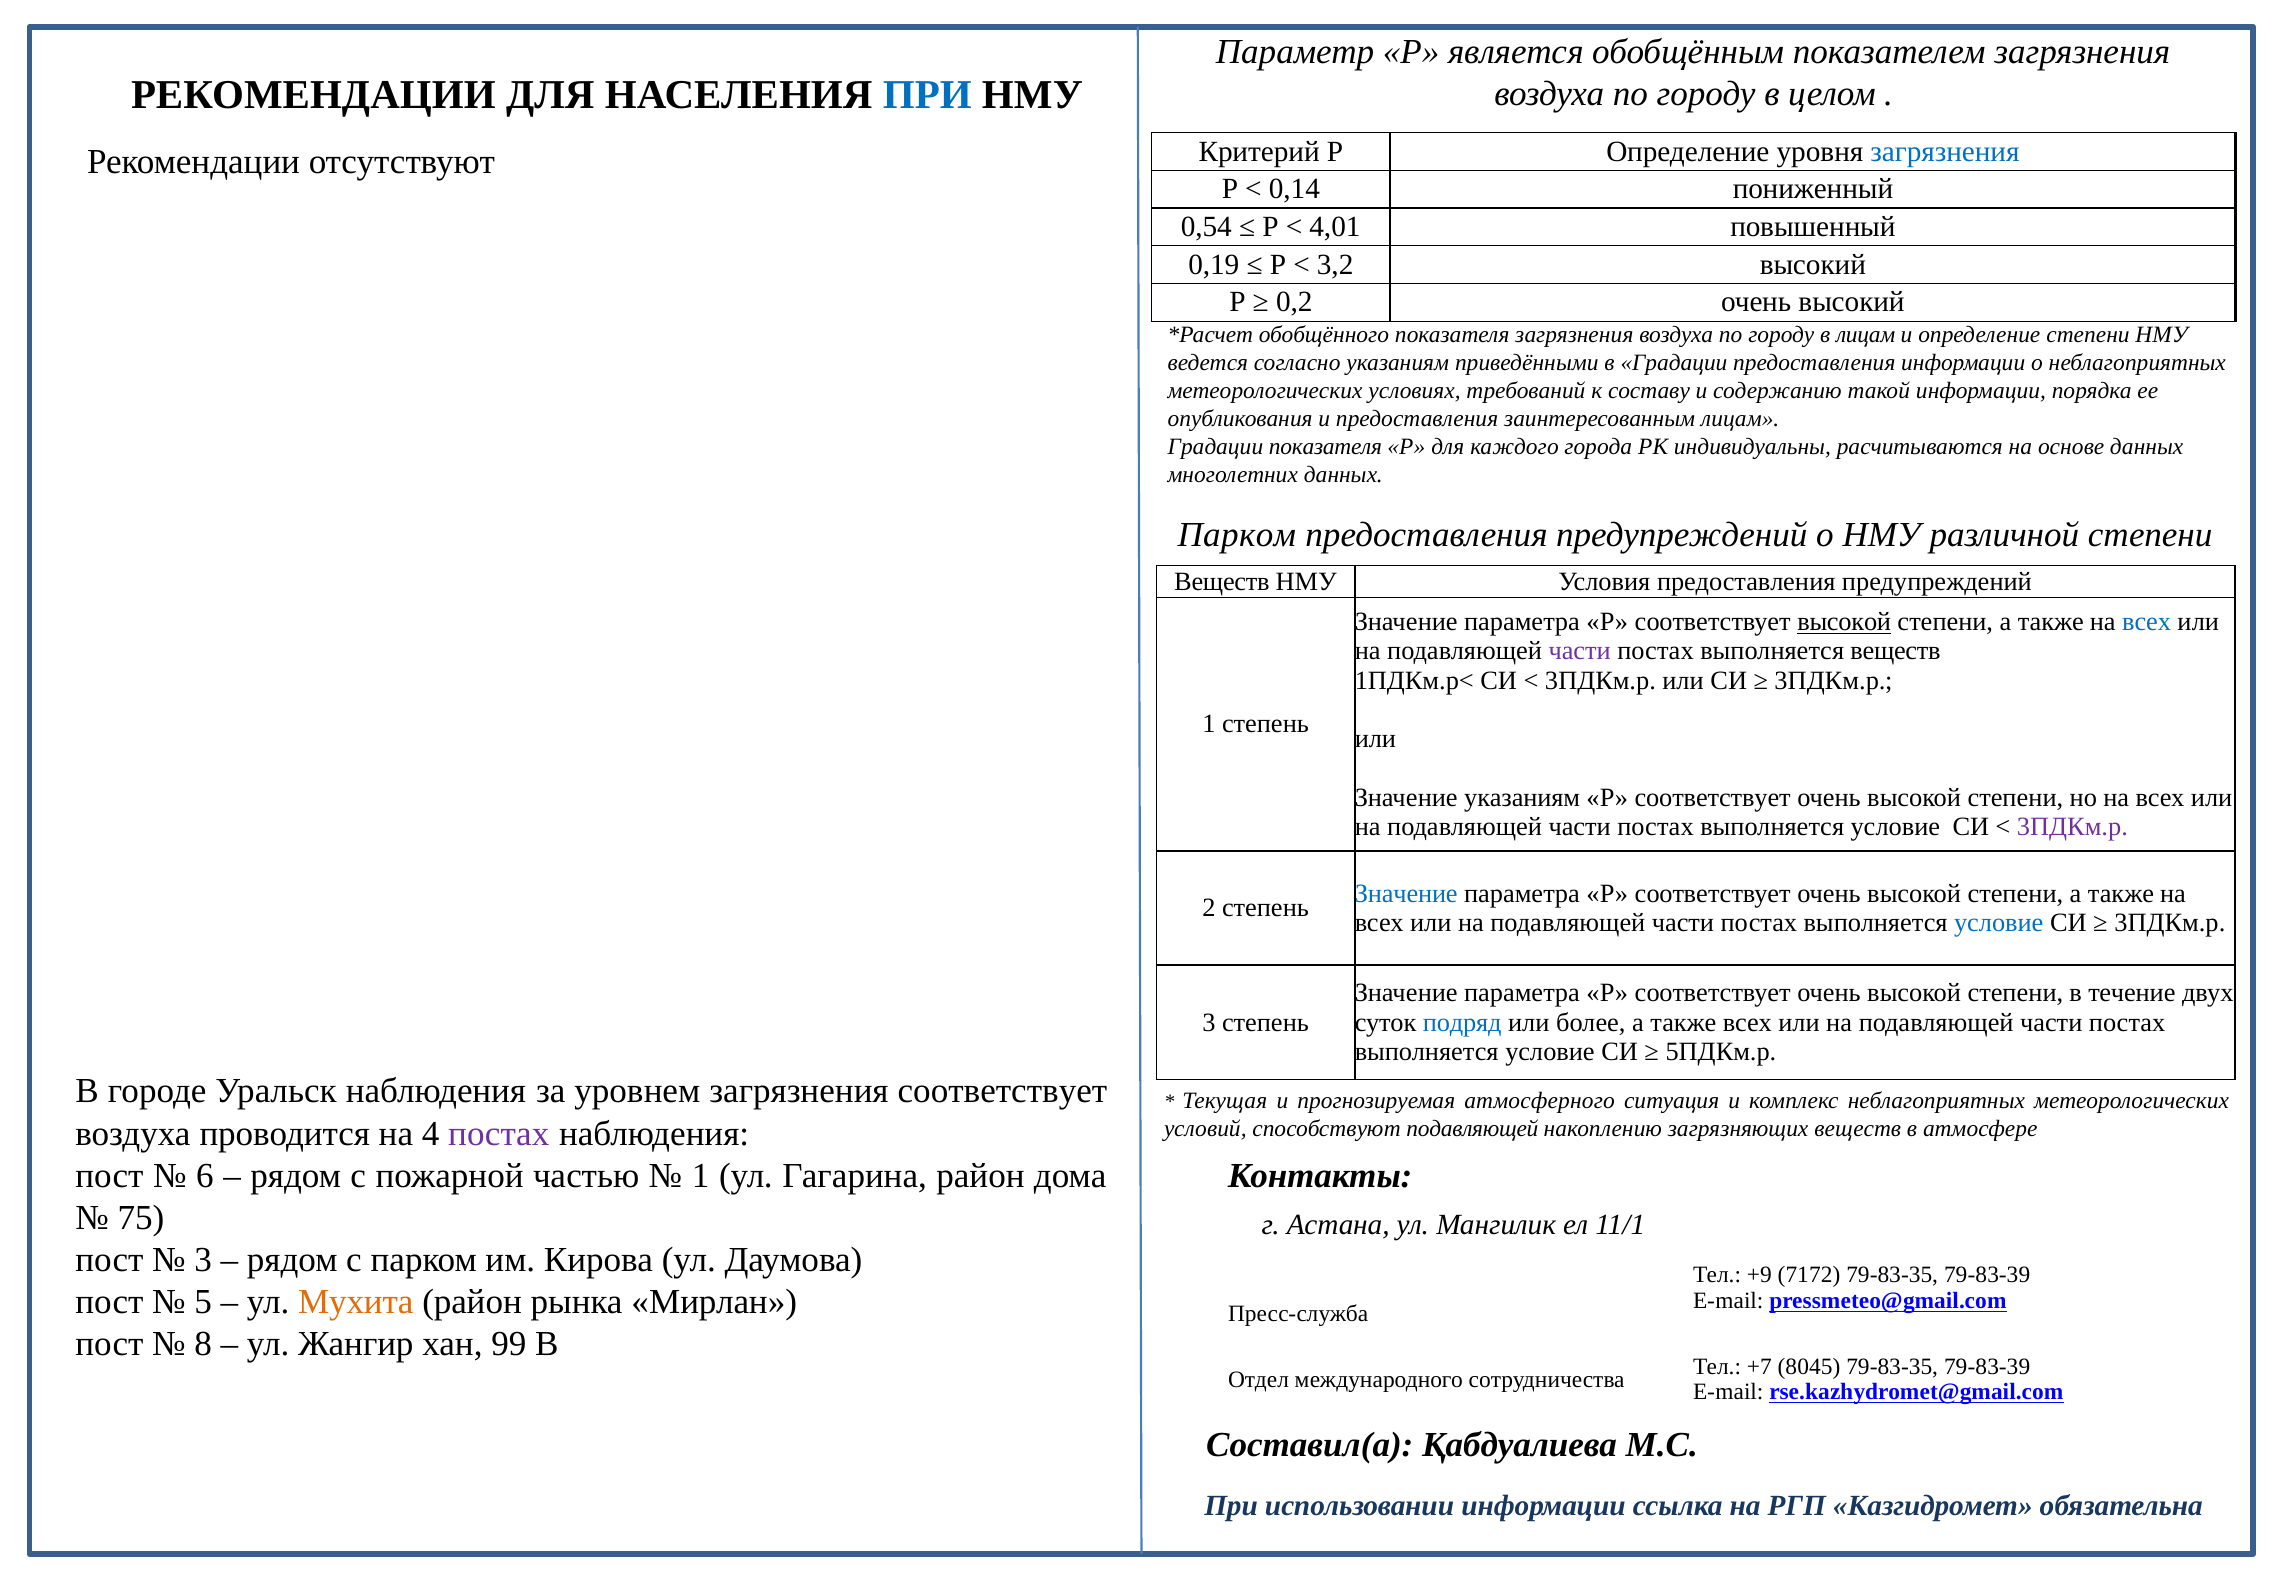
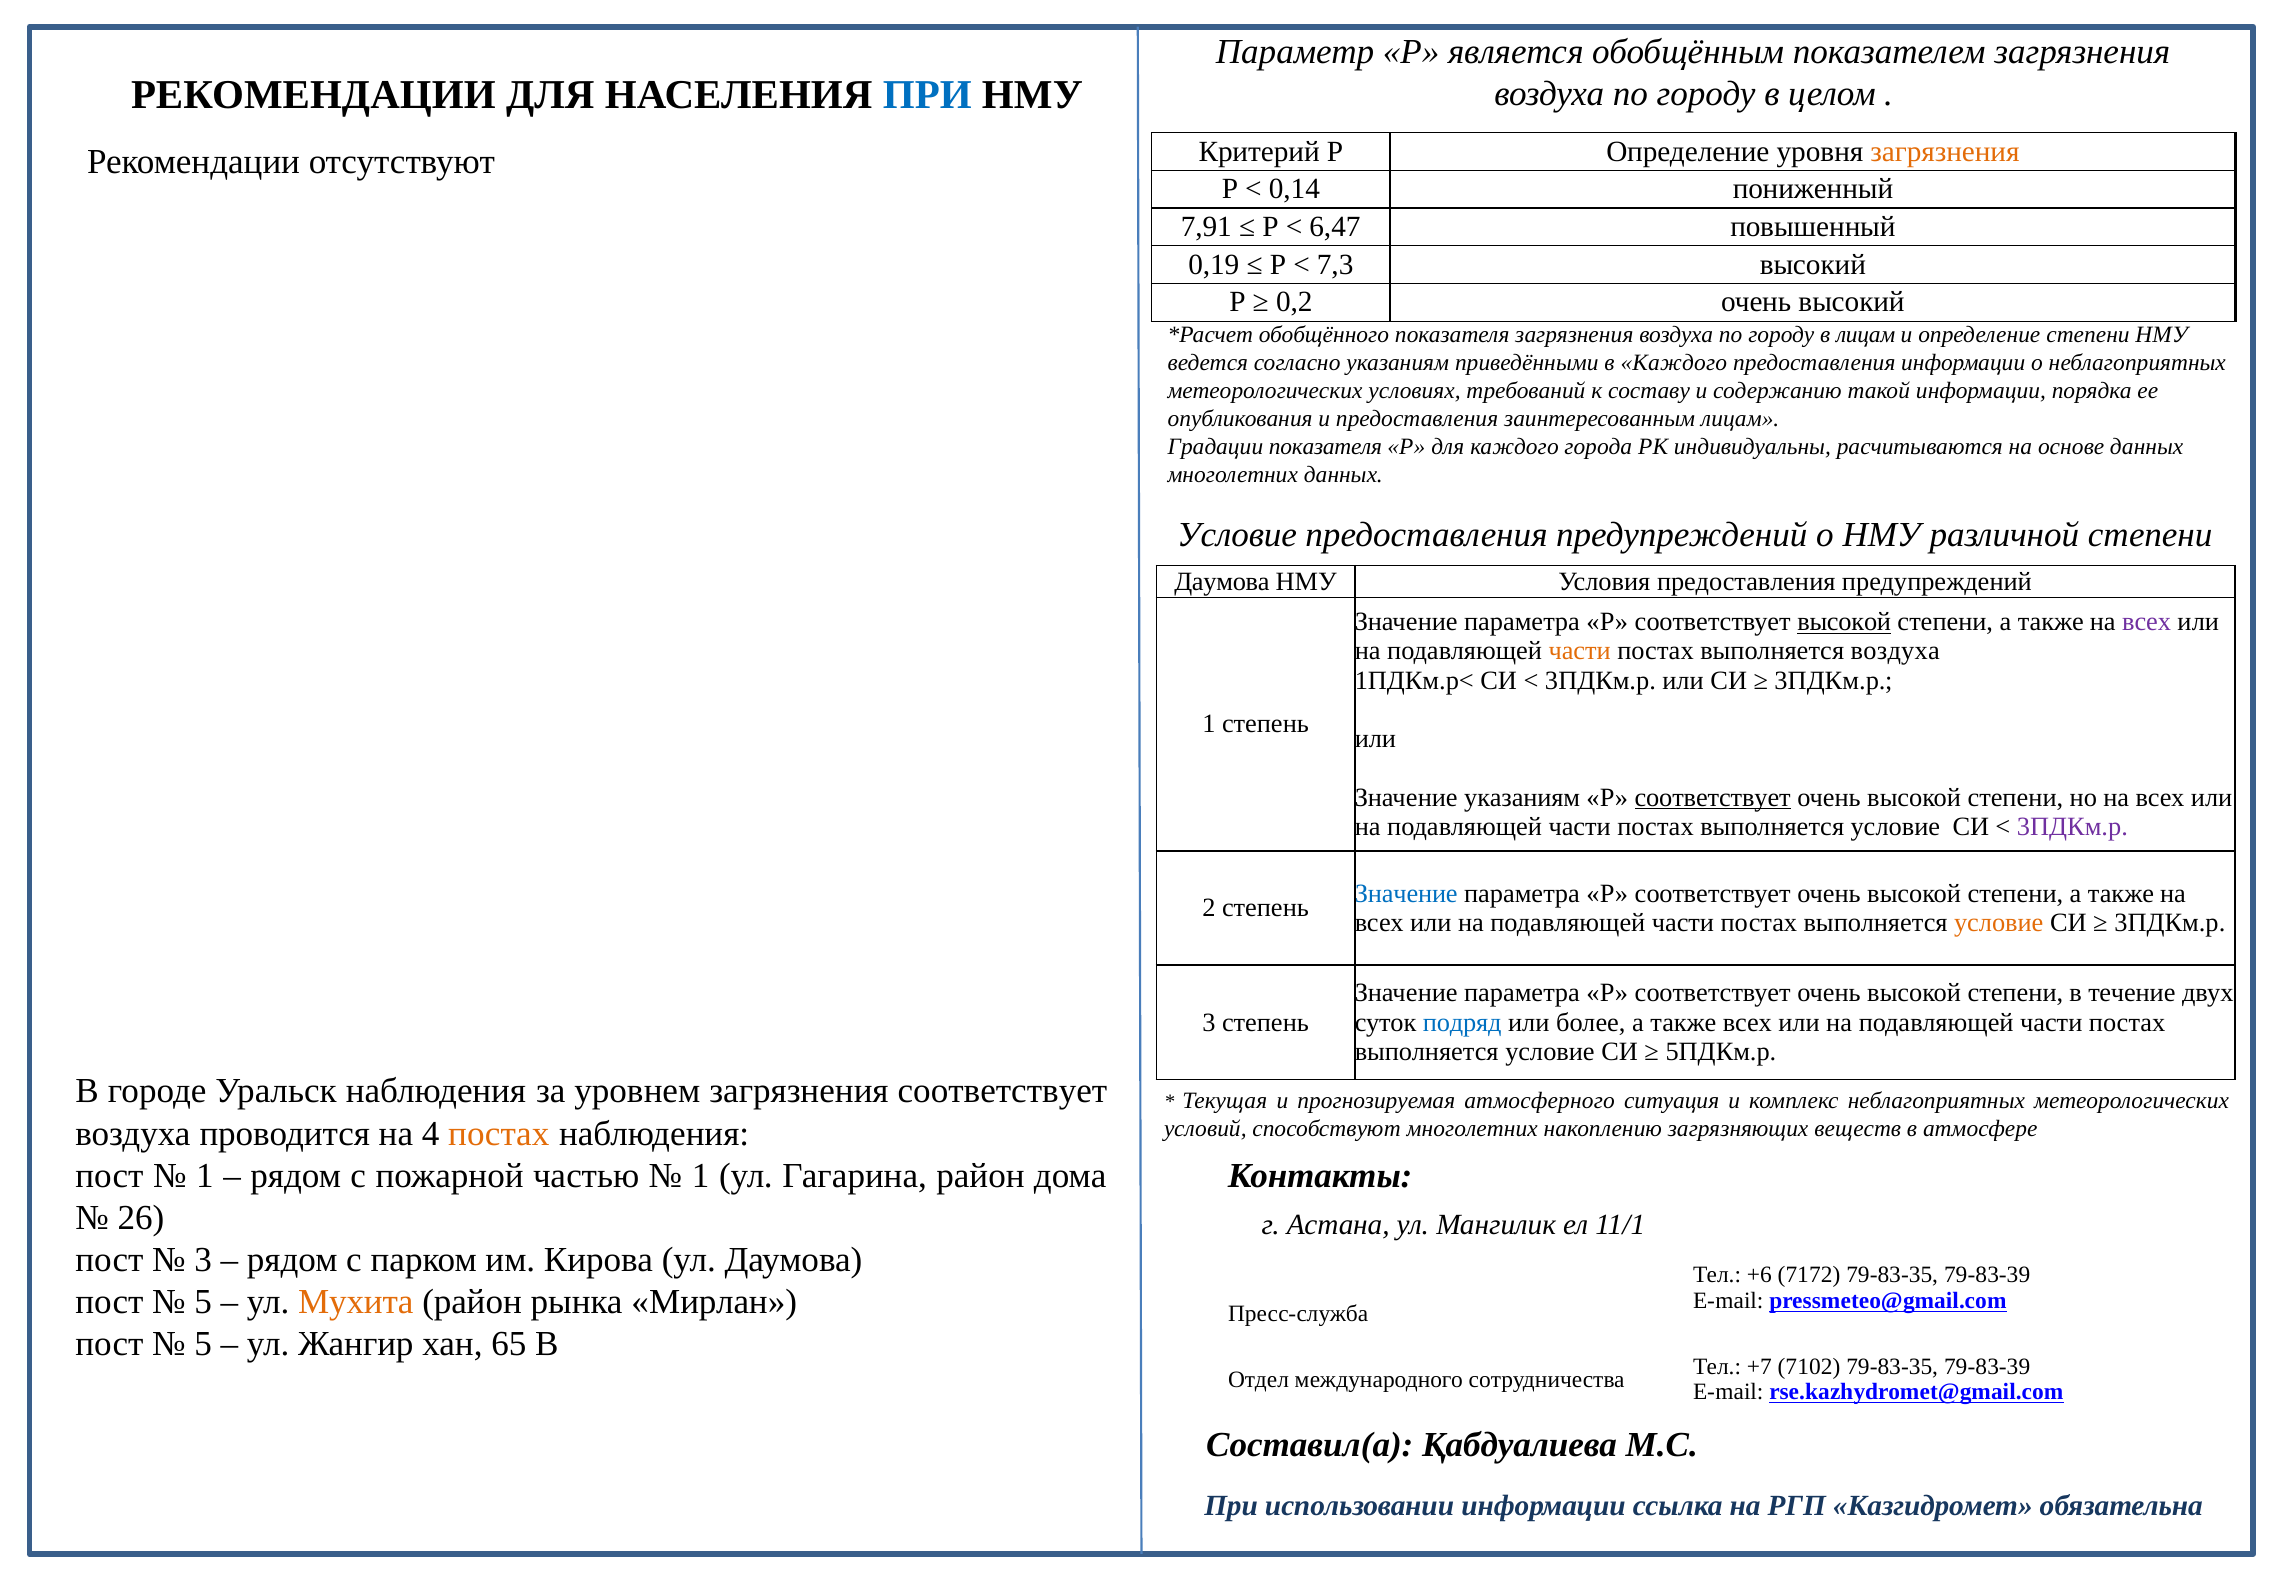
загрязнения colour: blue -> orange (1945, 151)
0,54: 0,54 -> 7,91 (1206, 227)
4,01: 4,01 -> 6,47 (1335, 227)
3,2: 3,2 -> 7,3 (1335, 264)
в Градации: Градации -> Каждого (1674, 363)
Парком: Парком -> Условие (1237, 535)
Веществ: Веществ -> Даумова (1222, 581)
всех colour: blue -> purple (2147, 622)
части colour: purple -> orange (1580, 651)
выполняется веществ: веществ -> воздуха (1895, 651)
соответствует underline: none -> present (1713, 797)
условие colour: blue -> orange (1999, 923)
постах colour: purple -> orange (499, 1133)
способствуют подавляющей: подавляющей -> многолетних (1472, 1129)
6: 6 -> 1 (205, 1175)
75: 75 -> 26 (141, 1217)
+9: +9 -> +6 (1759, 1275)
8: 8 -> 5 (203, 1344)
99: 99 -> 65 (509, 1344)
8045: 8045 -> 7102 (1809, 1366)
